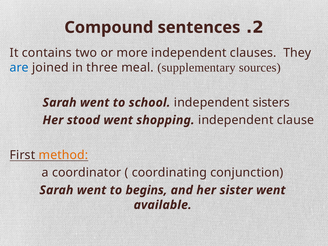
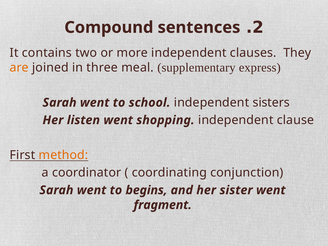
are colour: blue -> orange (19, 68)
sources: sources -> express (260, 68)
stood: stood -> listen (83, 120)
available: available -> fragment (163, 205)
